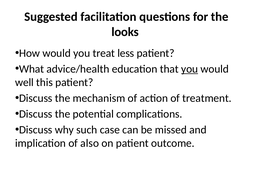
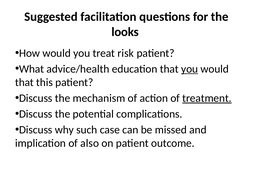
less: less -> risk (126, 53)
well: well -> that (24, 82)
treatment underline: none -> present (207, 98)
